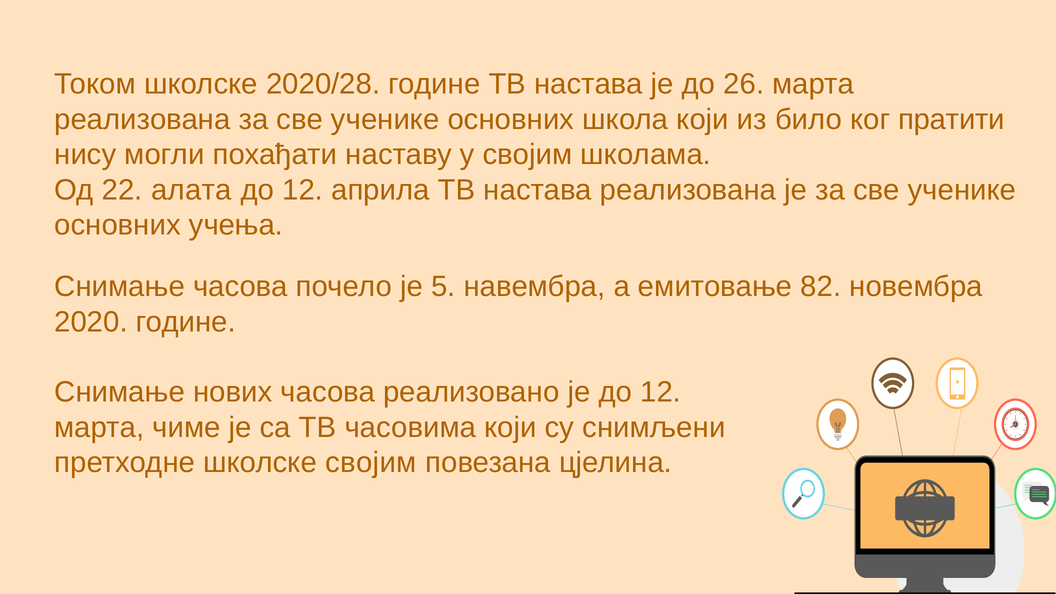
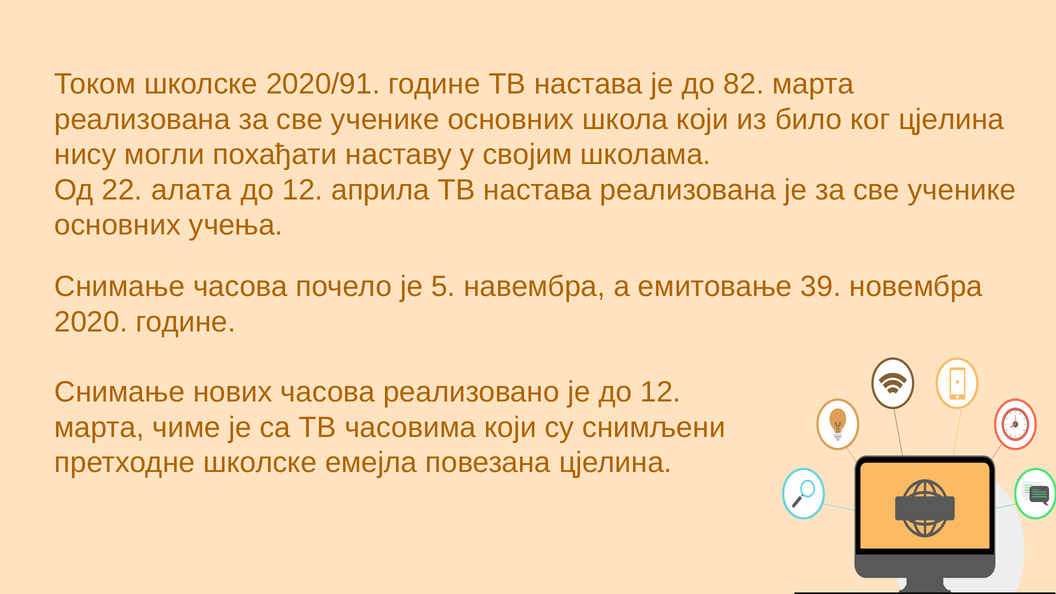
2020/28: 2020/28 -> 2020/91 (323, 84)
26: 26 -> 82 (744, 84)
ког пратити: пратити -> цјелина (951, 119)
82: 82 -> 39 (821, 287)
школске својим: својим -> емејла (371, 463)
